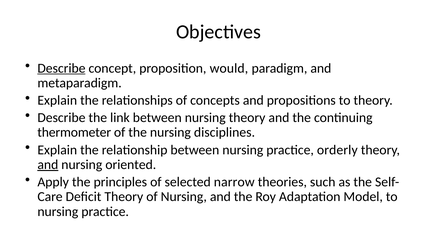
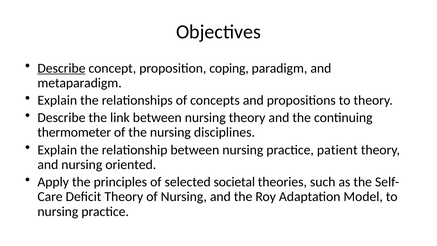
would: would -> coping (229, 68)
orderly: orderly -> patient (337, 150)
and underline: present -> none (48, 164)
narrow: narrow -> societal (234, 182)
